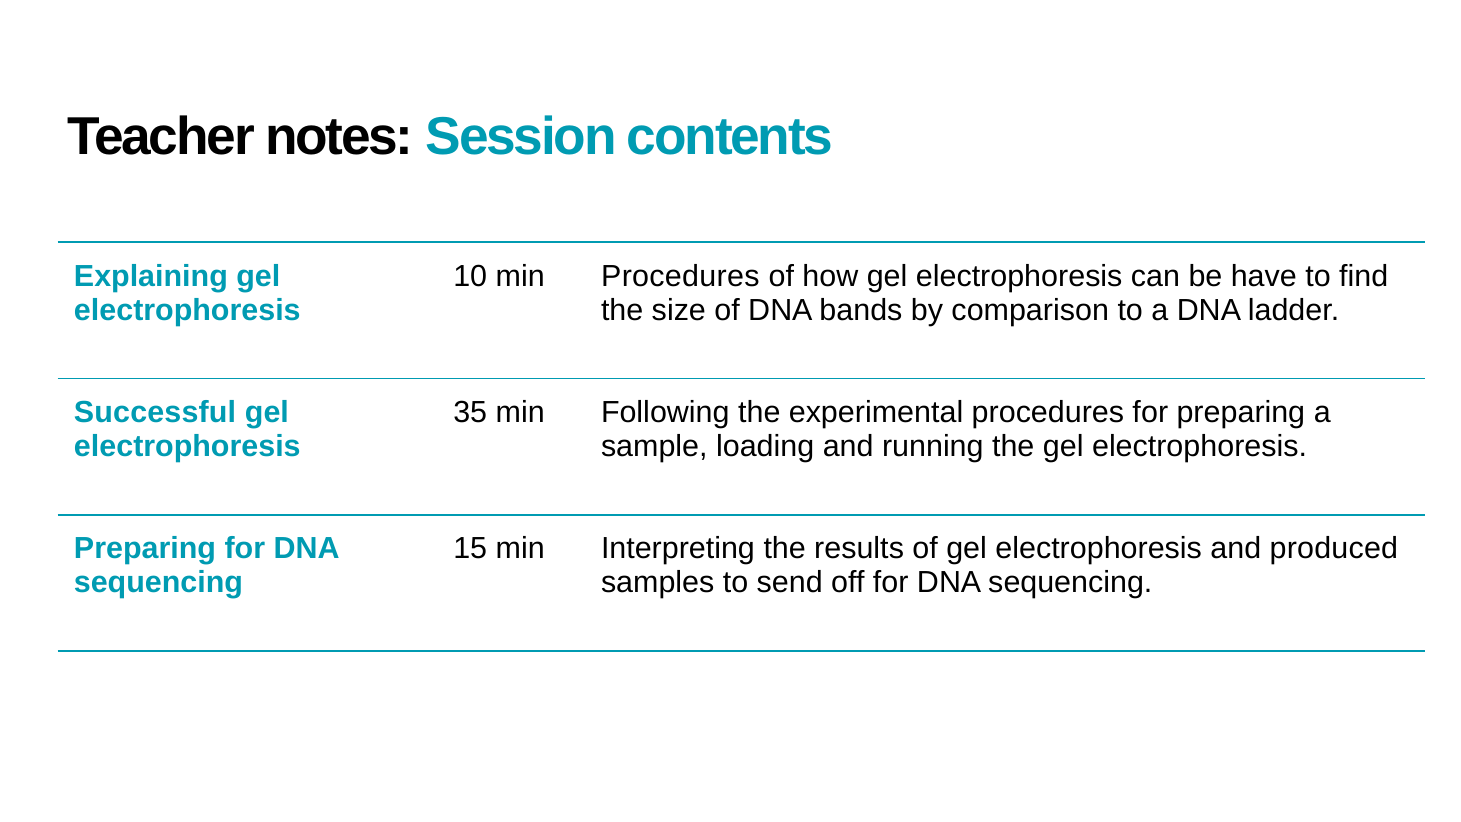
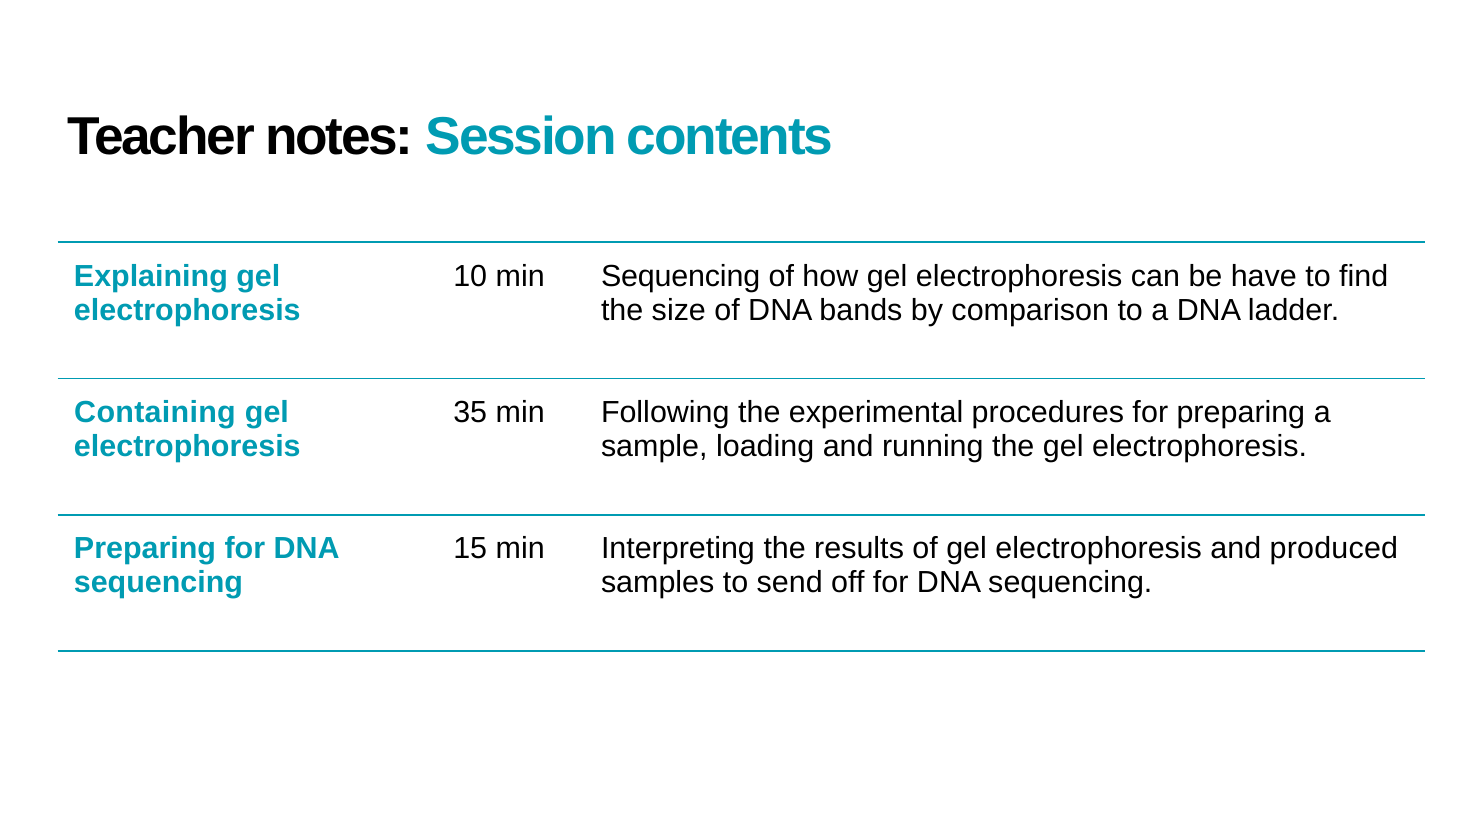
min Procedures: Procedures -> Sequencing (681, 276)
Successful: Successful -> Containing (155, 412)
